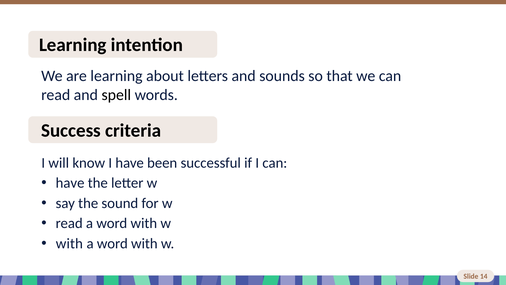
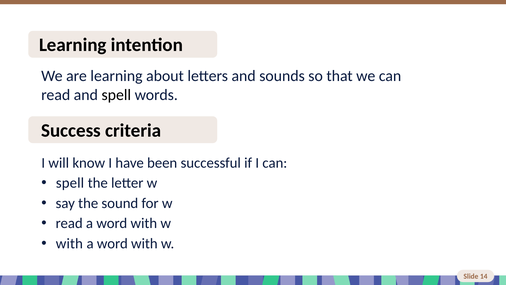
have: have -> spell (70, 183)
